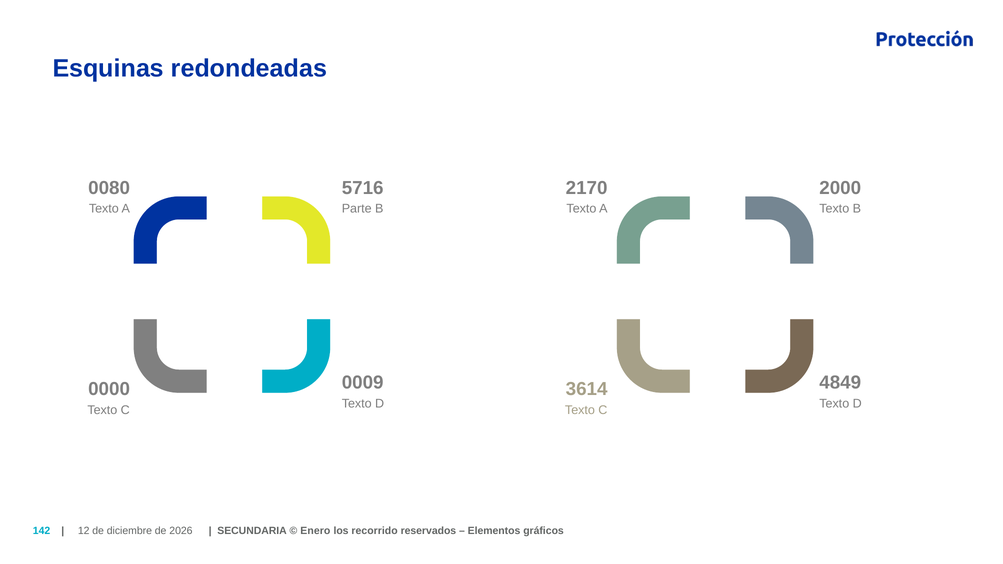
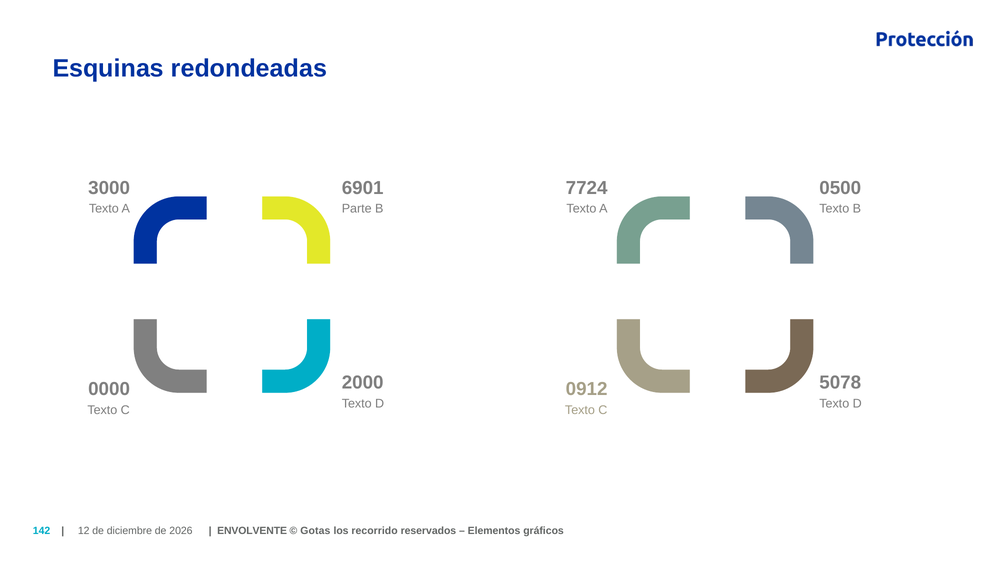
0080: 0080 -> 3000 (109, 188)
5716: 5716 -> 6901 (363, 188)
2170: 2170 -> 7724 (587, 188)
2000: 2000 -> 0500 (840, 188)
0009: 0009 -> 2000 (363, 383)
4849: 4849 -> 5078 (840, 383)
3614: 3614 -> 0912 (587, 389)
SECUNDARIA: SECUNDARIA -> ENVOLVENTE (252, 531)
Enero: Enero -> Gotas (315, 531)
